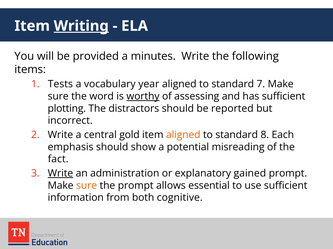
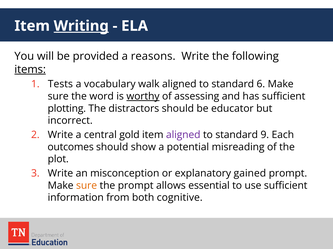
minutes: minutes -> reasons (153, 56)
items underline: none -> present (30, 70)
year: year -> walk (149, 84)
7: 7 -> 6 (261, 84)
reported: reported -> educator (232, 109)
aligned colour: orange -> purple (183, 135)
8: 8 -> 9 (265, 135)
emphasis: emphasis -> outcomes (71, 147)
fact: fact -> plot (58, 160)
Write underline: present -> none (60, 174)
administration: administration -> misconception (125, 174)
